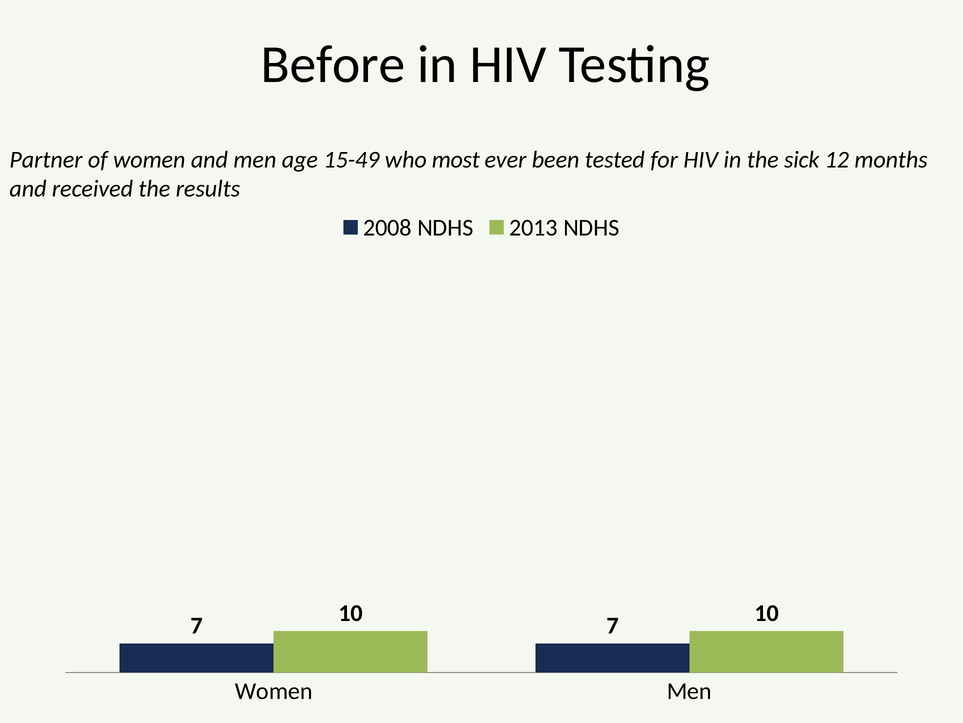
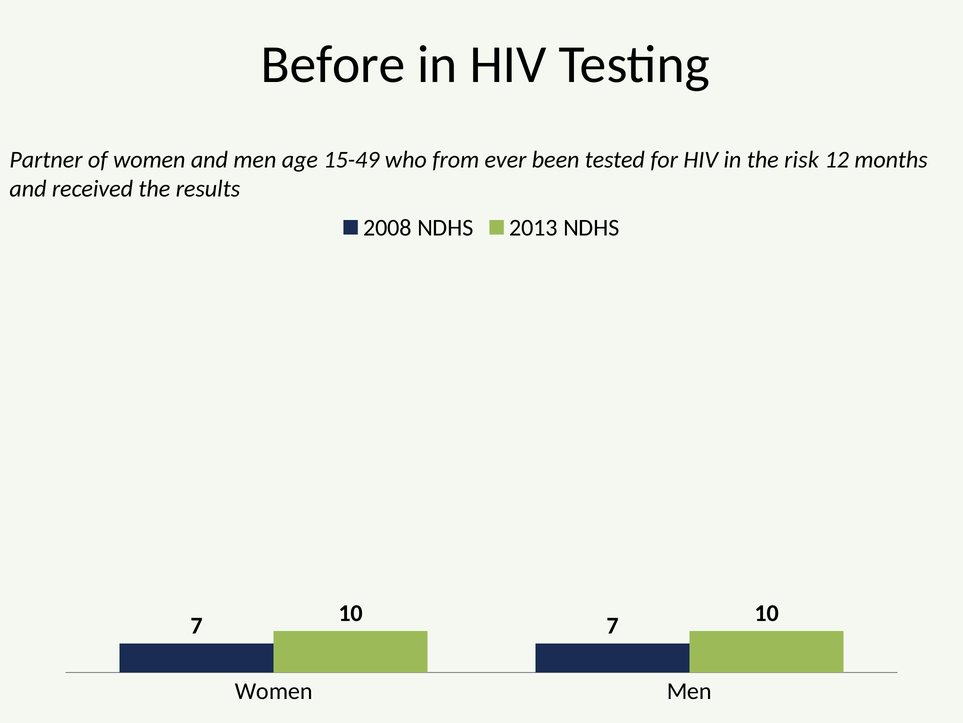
most: most -> from (456, 160)
sick: sick -> risk (802, 160)
